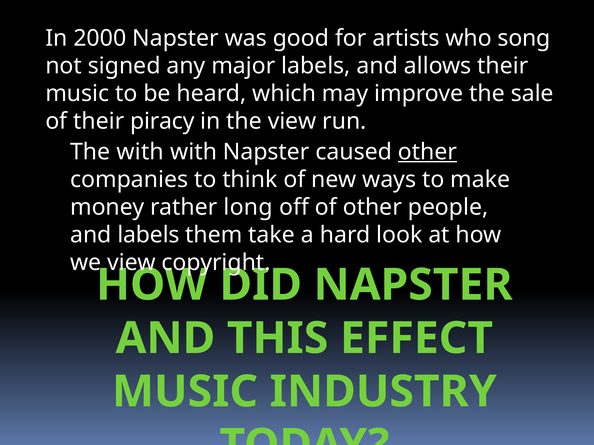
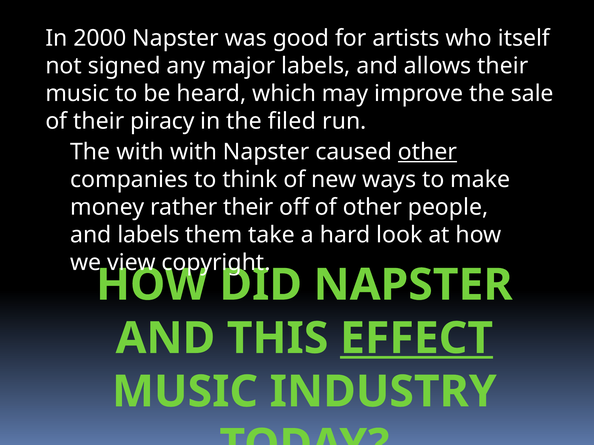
song: song -> itself (524, 38)
the view: view -> filed (292, 121)
rather long: long -> their (248, 208)
EFFECT underline: none -> present (417, 339)
